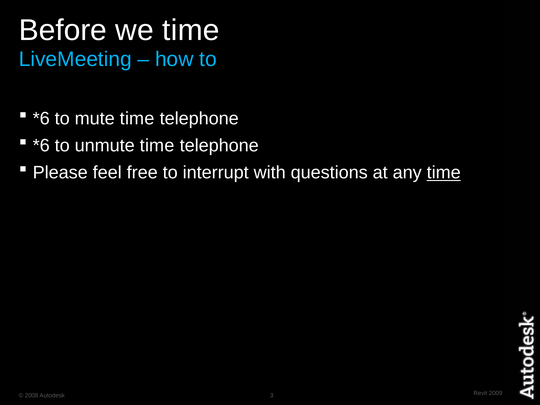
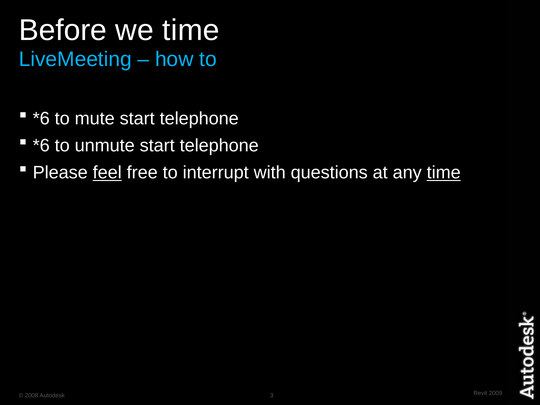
mute time: time -> start (137, 119)
unmute time: time -> start (157, 146)
feel underline: none -> present (107, 173)
